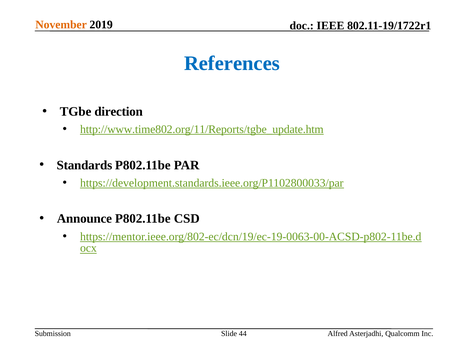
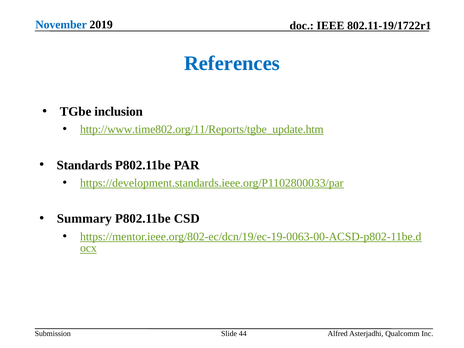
November colour: orange -> blue (61, 25)
direction: direction -> inclusion (119, 112)
Announce: Announce -> Summary (84, 219)
